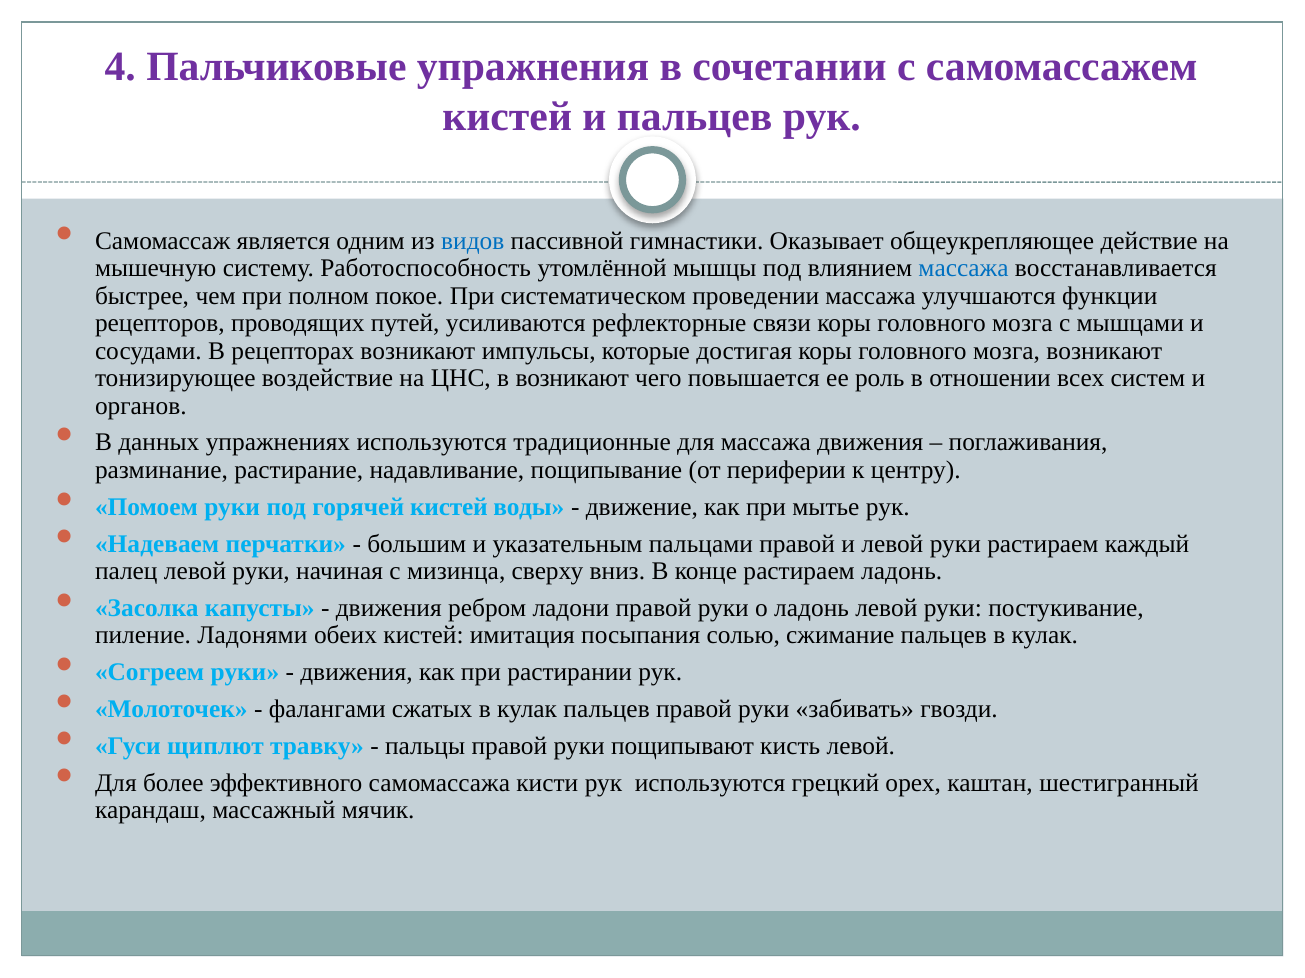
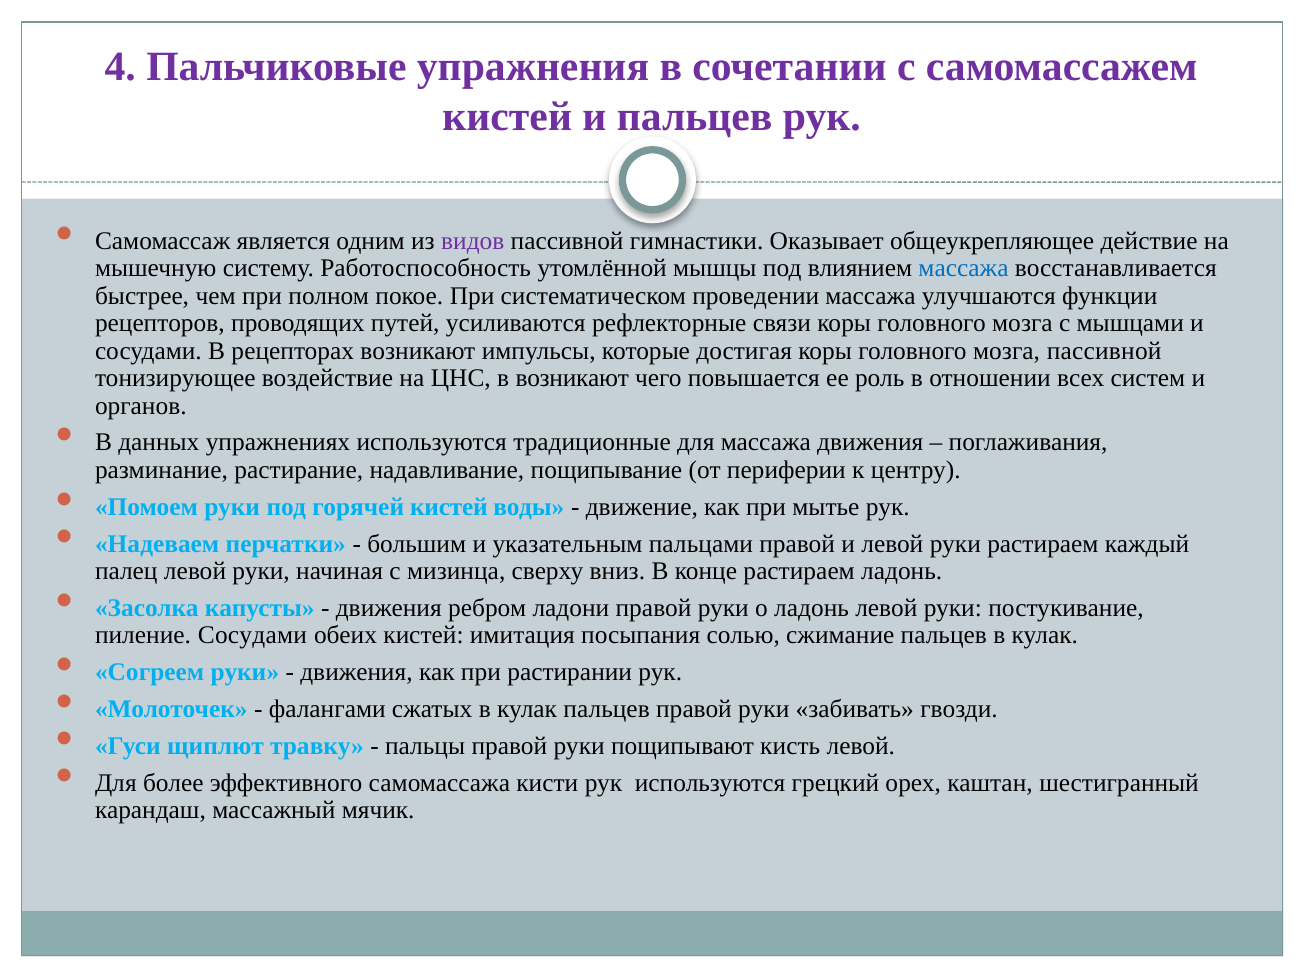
видов colour: blue -> purple (473, 241)
мозга возникают: возникают -> пассивной (1104, 351)
пиление Ладонями: Ладонями -> Сосудами (252, 636)
